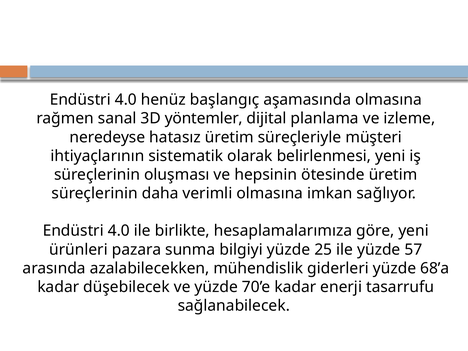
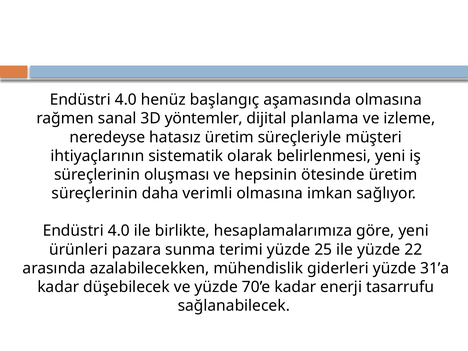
bilgiyi: bilgiyi -> terimi (241, 250)
57: 57 -> 22 (413, 250)
68’a: 68’a -> 31’a (435, 268)
